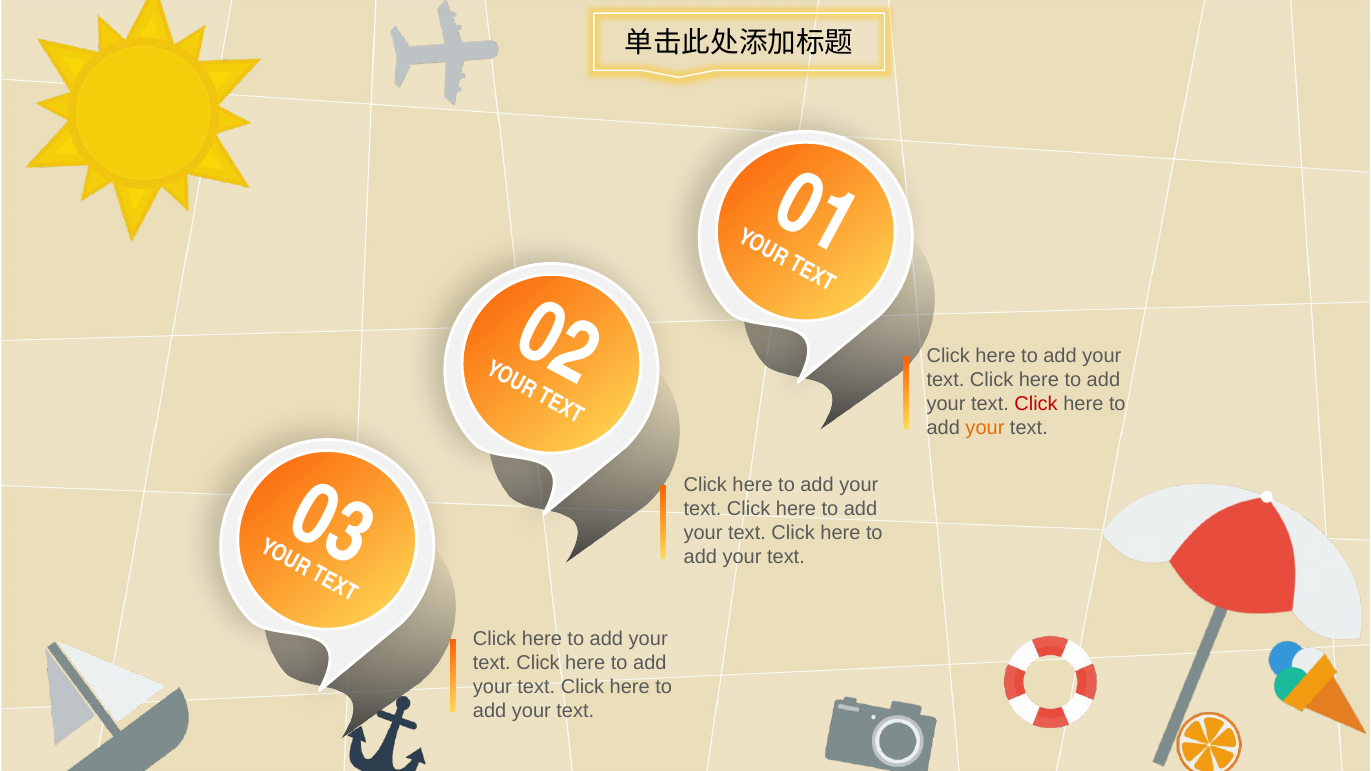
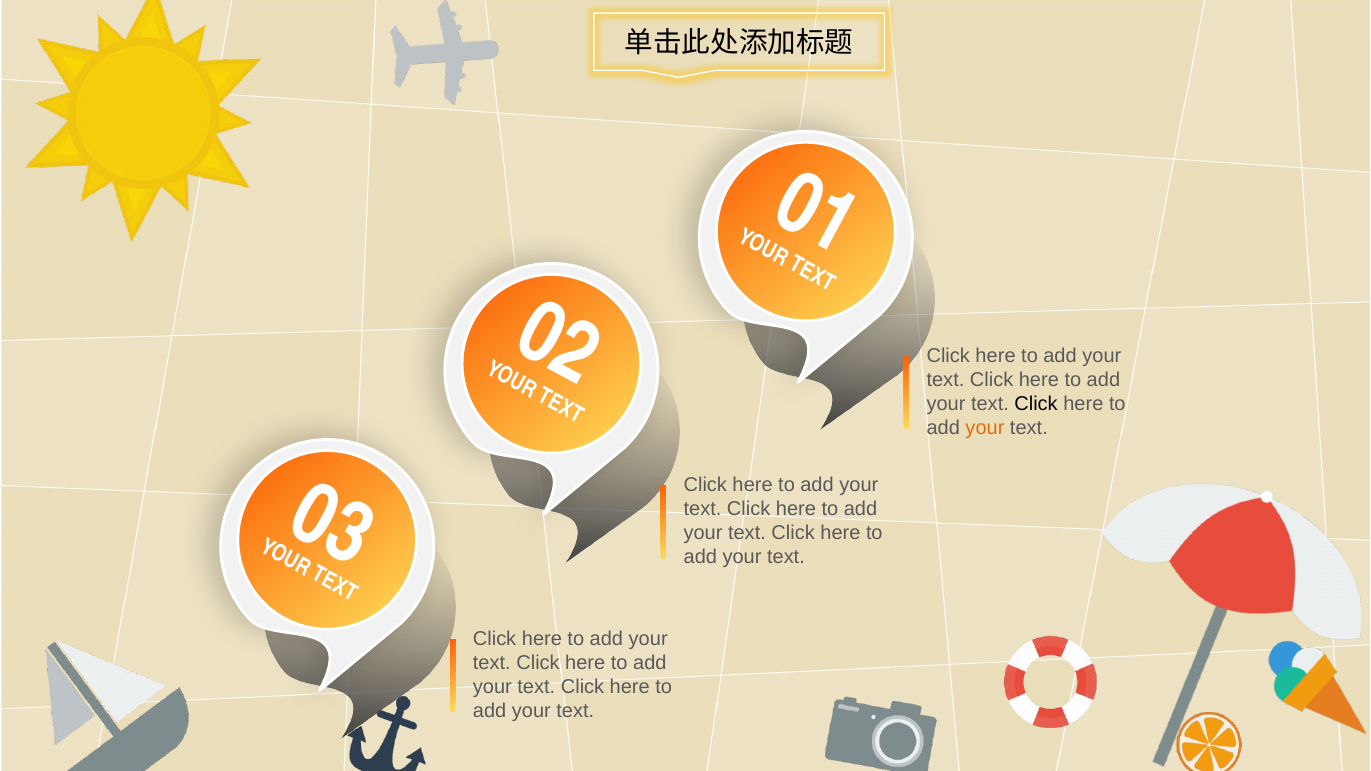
Click colour: red -> black (1036, 404)
